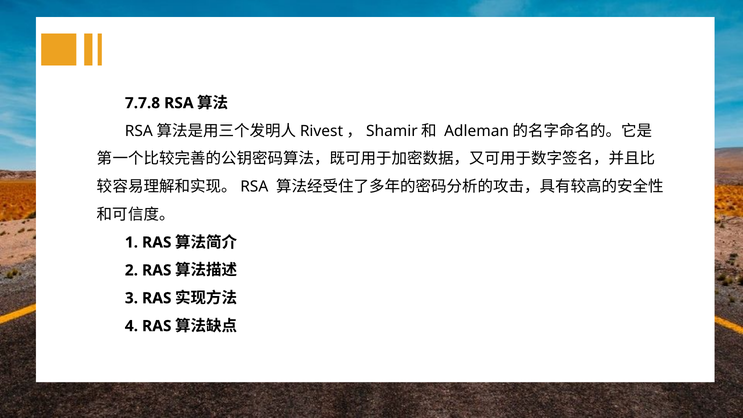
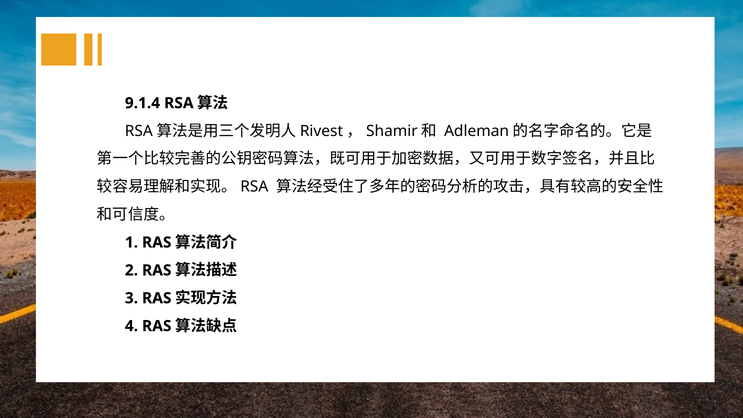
7.7.8: 7.7.8 -> 9.1.4 (142, 103)
